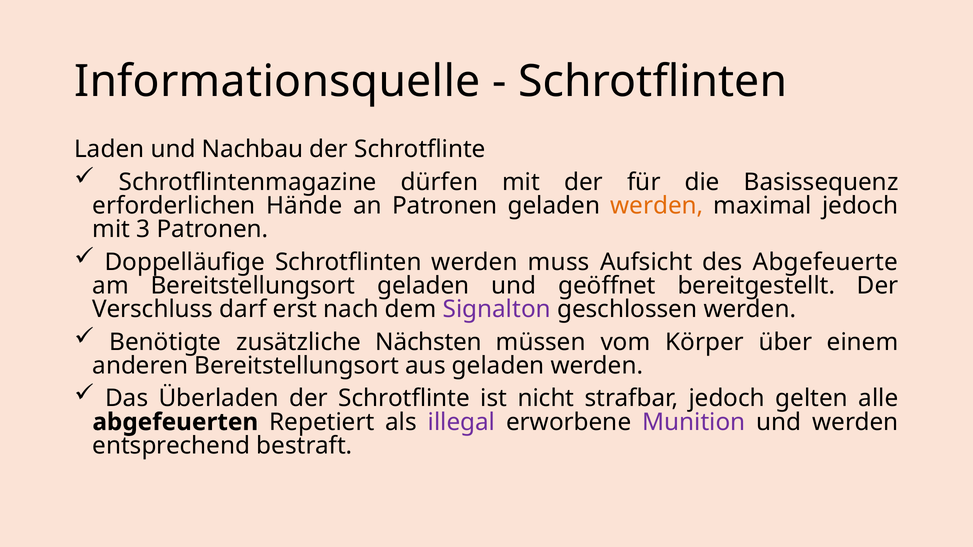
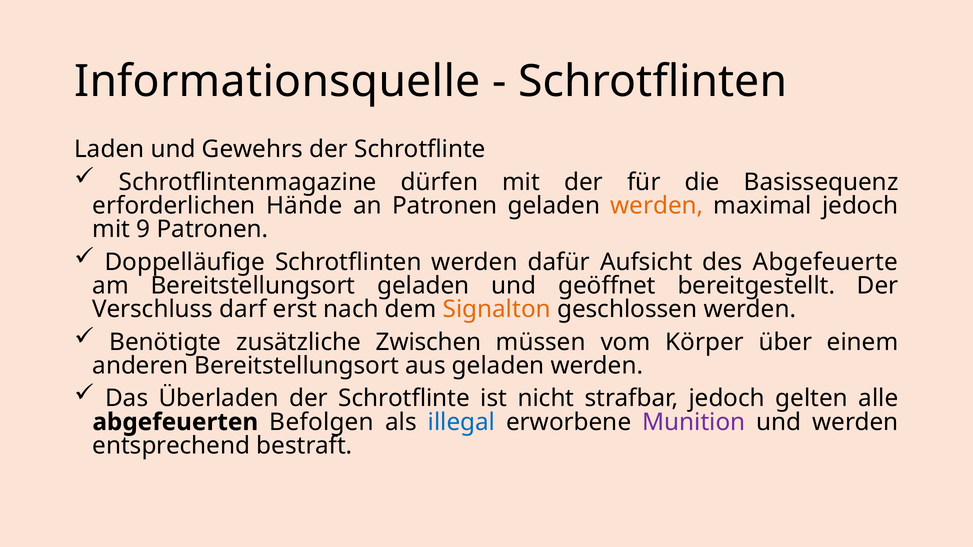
Nachbau: Nachbau -> Gewehrs (252, 149)
3: 3 -> 9 (143, 229)
muss: muss -> dafür (559, 262)
Signalton colour: purple -> orange (497, 310)
Nächsten: Nächsten -> Zwischen (429, 342)
Repetiert: Repetiert -> Befolgen (322, 422)
illegal colour: purple -> blue (462, 422)
